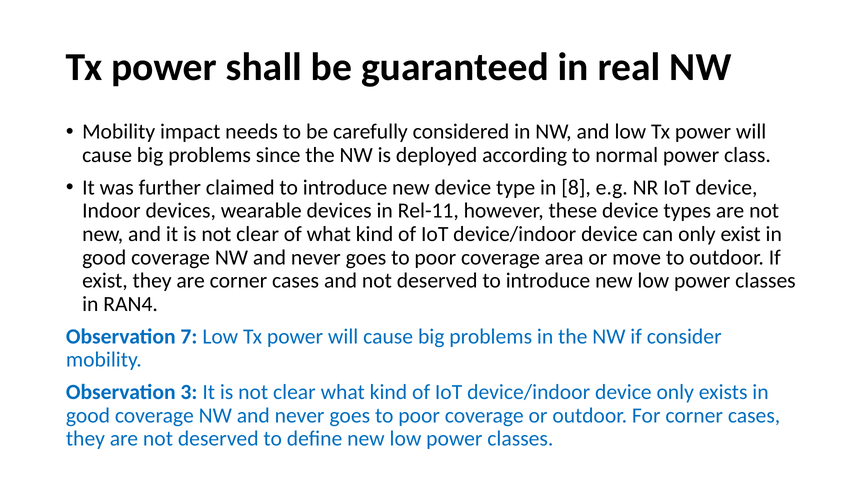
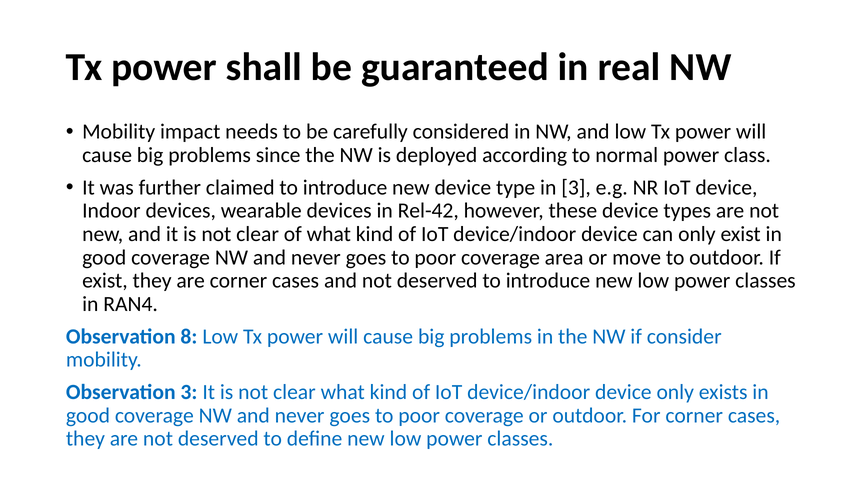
in 8: 8 -> 3 (576, 188)
Rel-11: Rel-11 -> Rel-42 (428, 211)
7: 7 -> 8 (189, 337)
